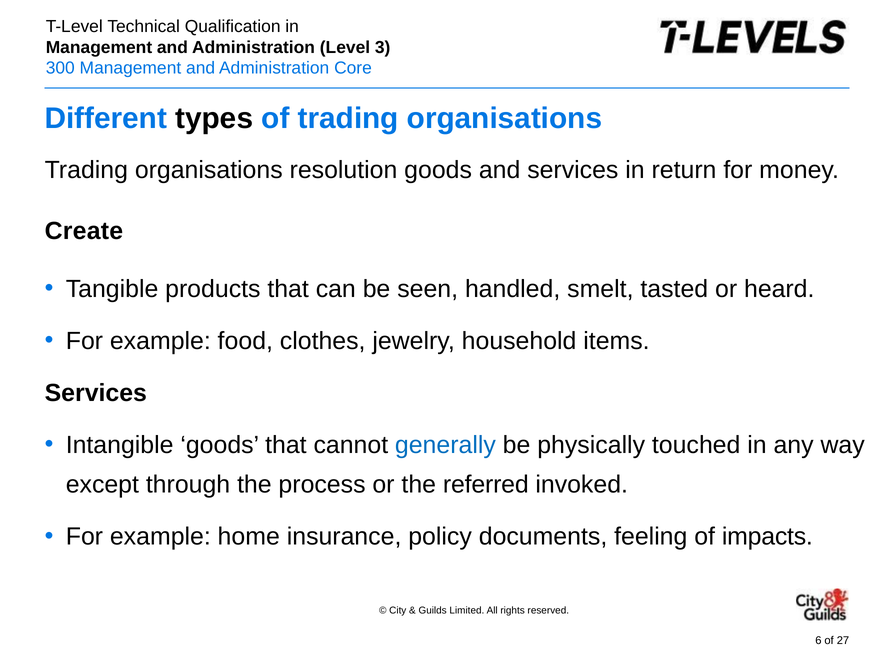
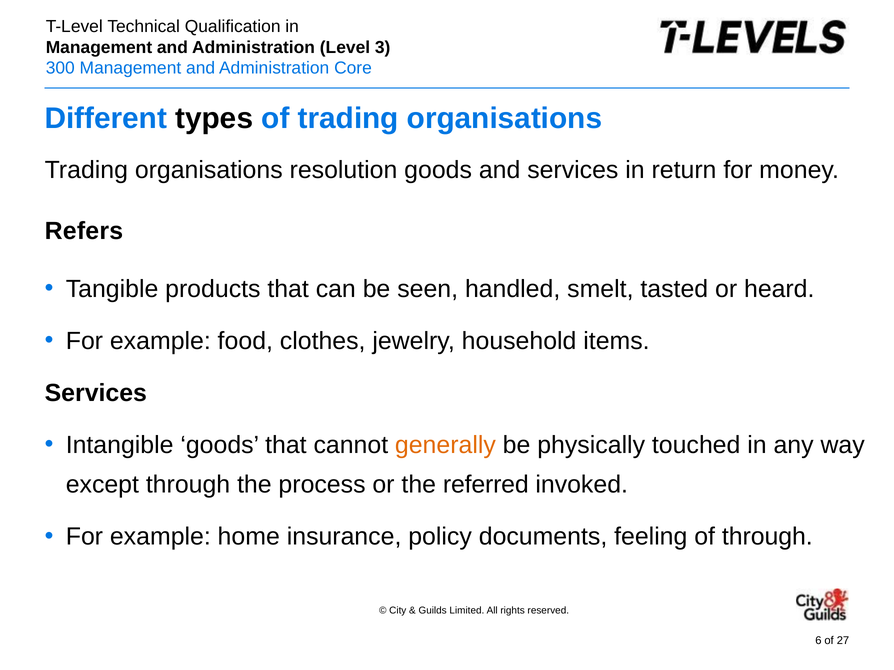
Create: Create -> Refers (84, 231)
generally colour: blue -> orange (445, 445)
of impacts: impacts -> through (767, 537)
